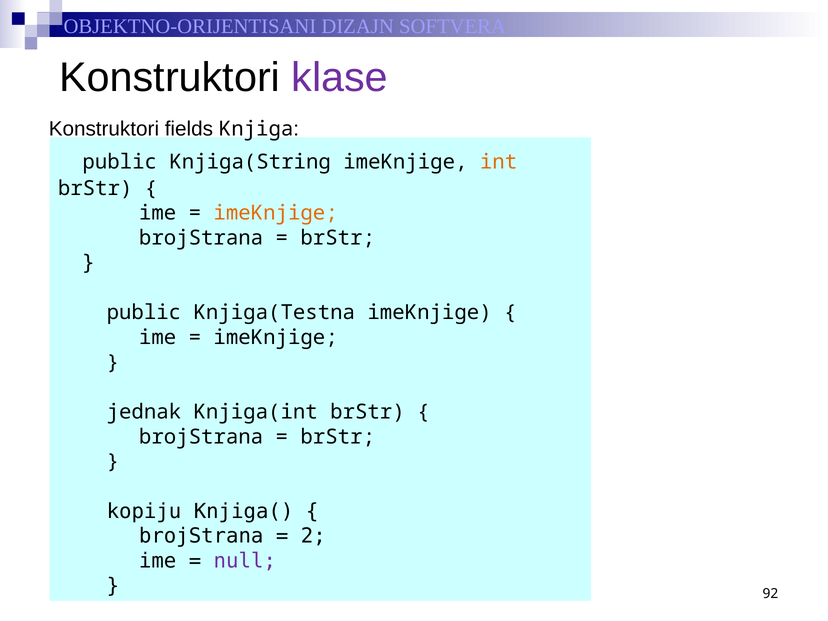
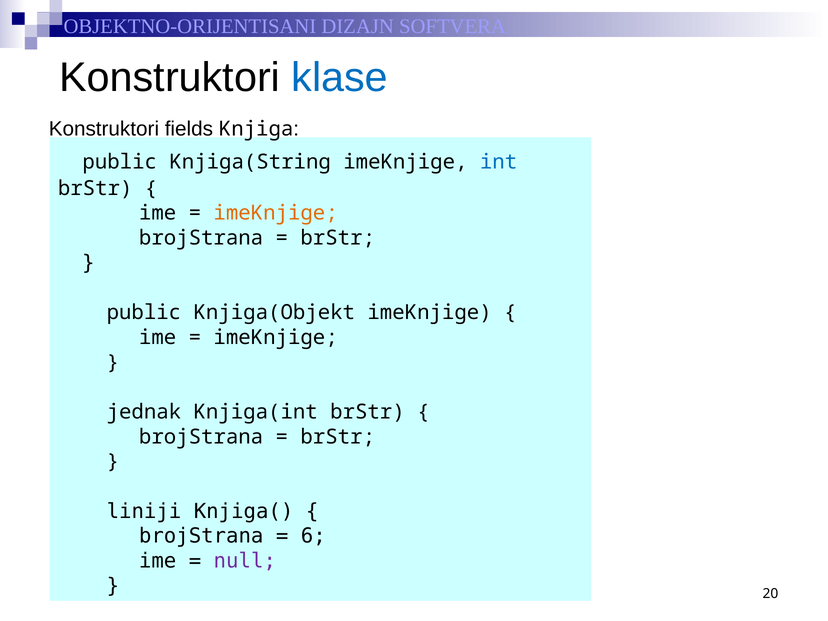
klase colour: purple -> blue (340, 78)
int colour: orange -> blue (499, 162)
Knjiga(Testna: Knjiga(Testna -> Knjiga(Objekt (274, 313)
kopiju: kopiju -> liniji (144, 511)
2: 2 -> 6 (313, 536)
92: 92 -> 20 (770, 594)
